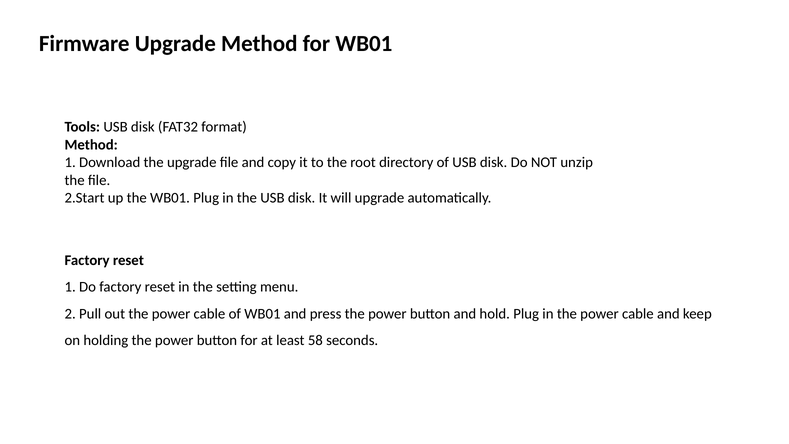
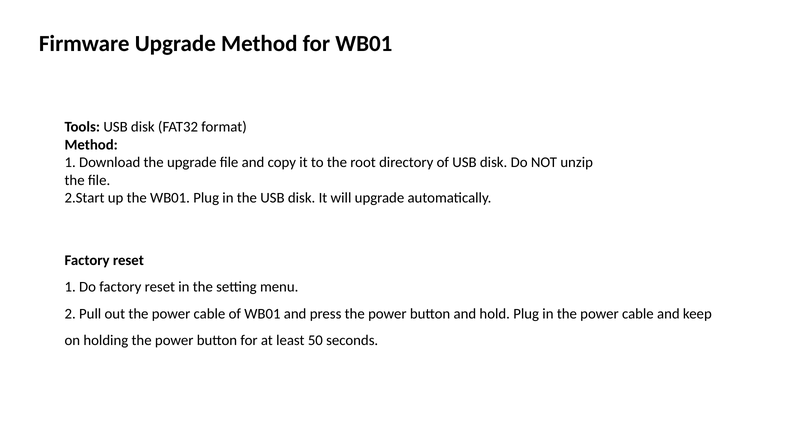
58: 58 -> 50 (315, 340)
